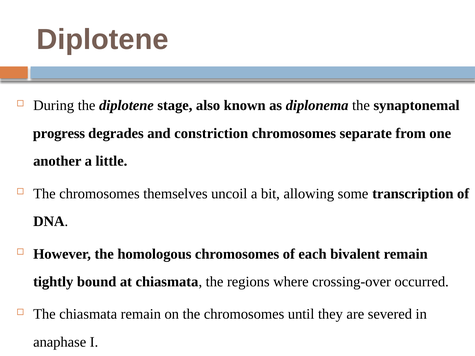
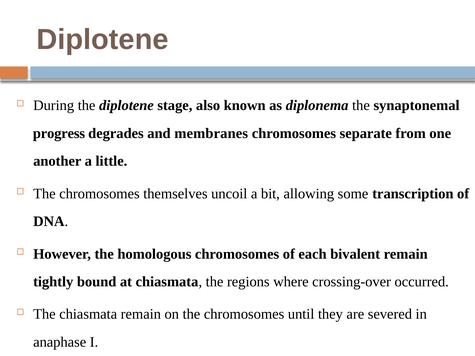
constriction: constriction -> membranes (211, 133)
